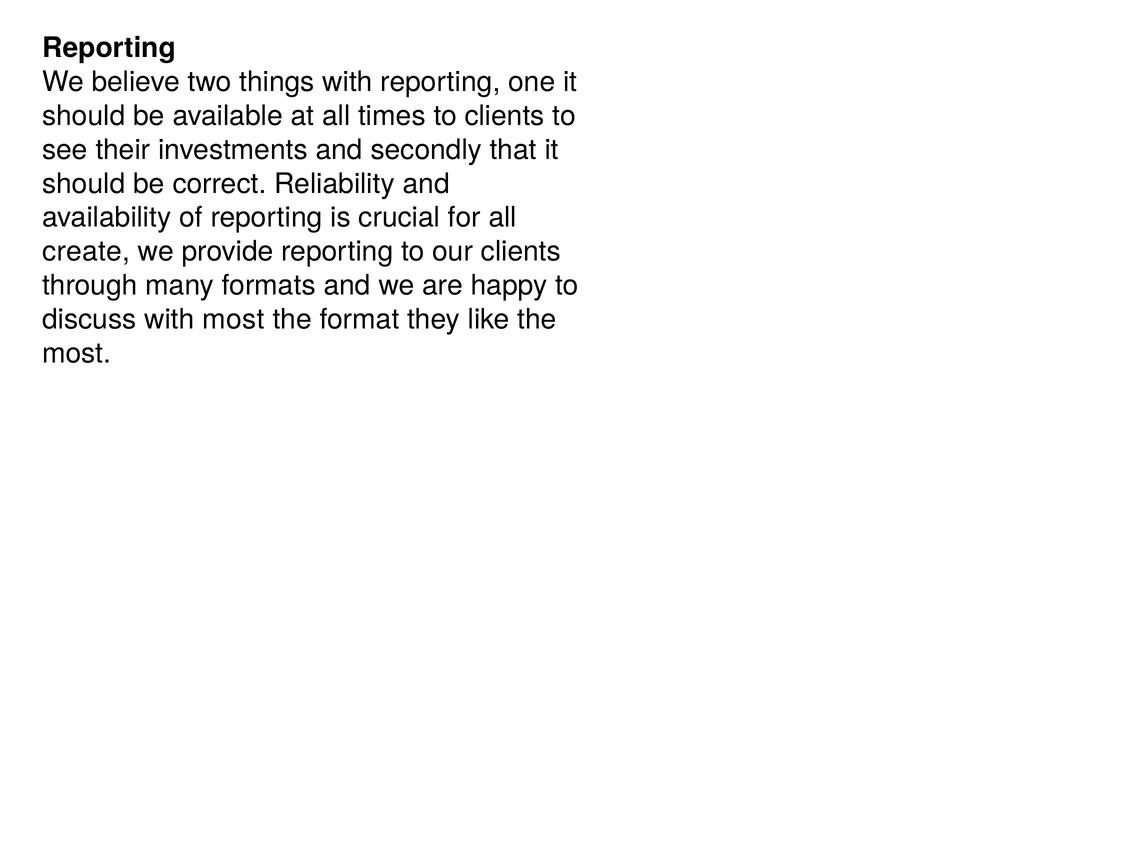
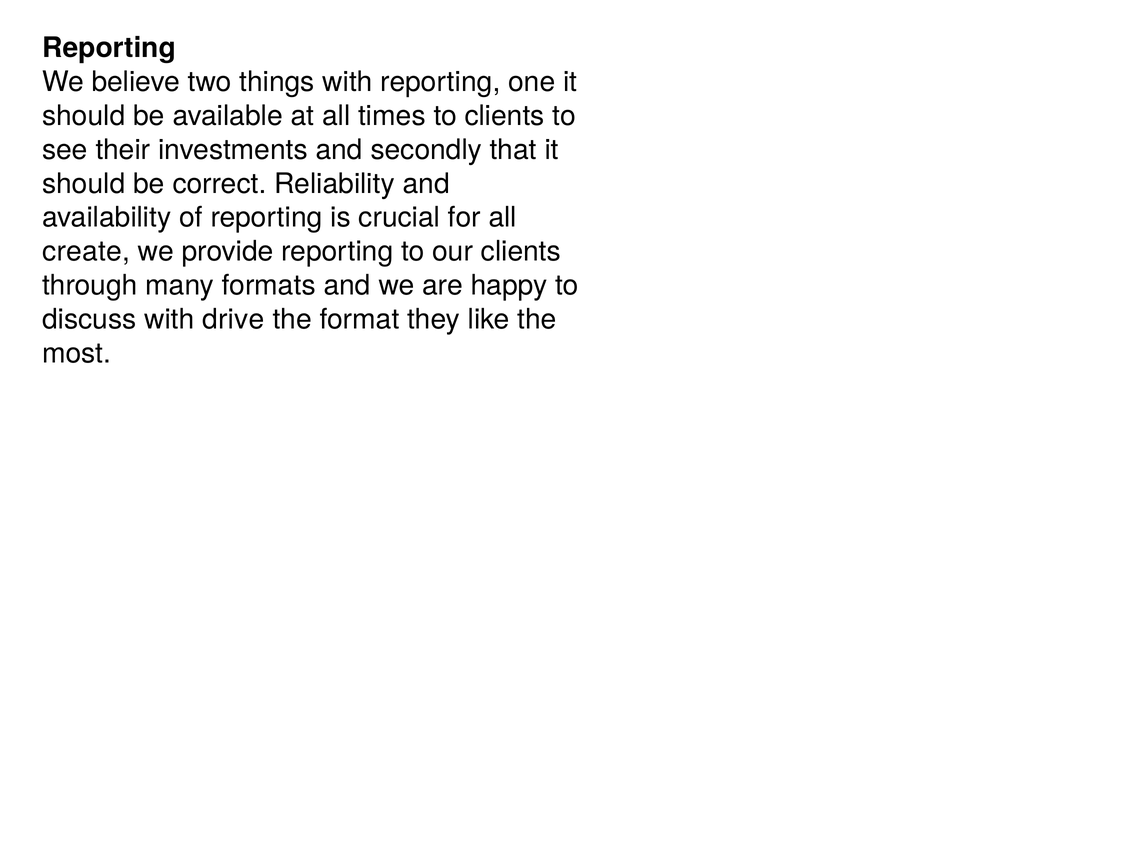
with most: most -> drive (233, 319)
